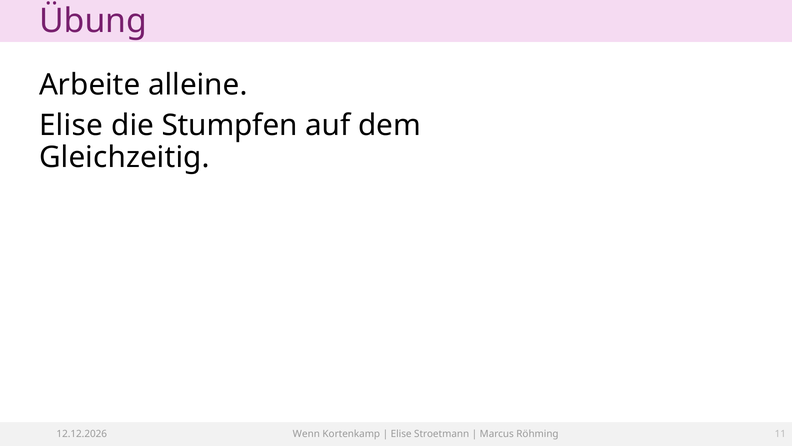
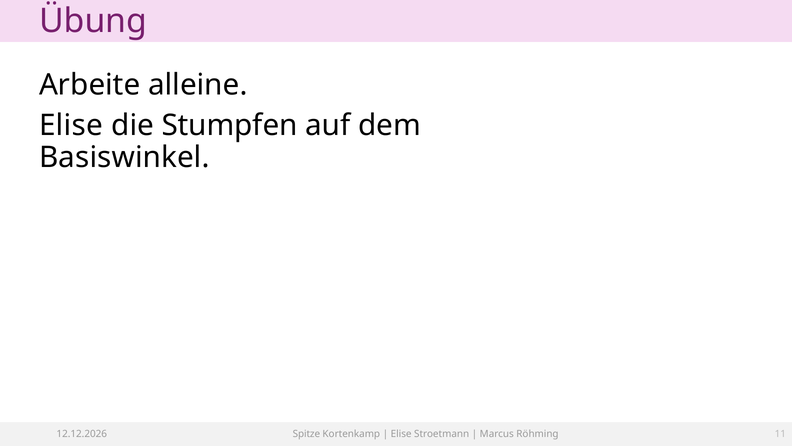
Gleichzeitig: Gleichzeitig -> Basiswinkel (124, 157)
Wenn: Wenn -> Spitze (306, 434)
